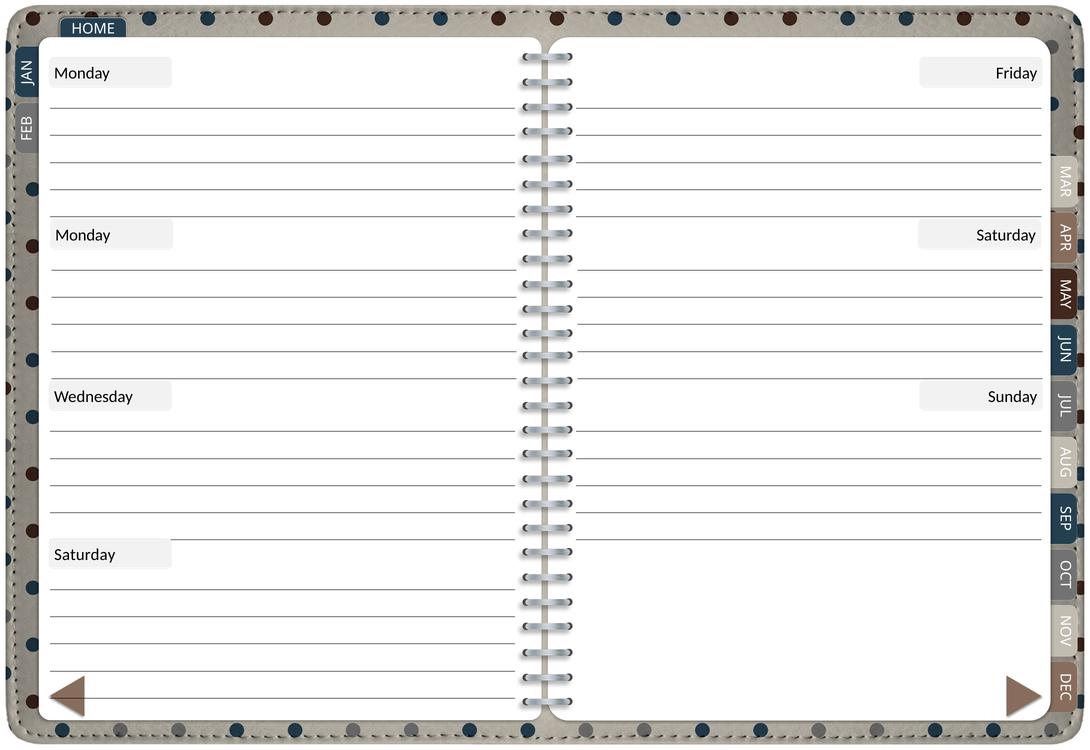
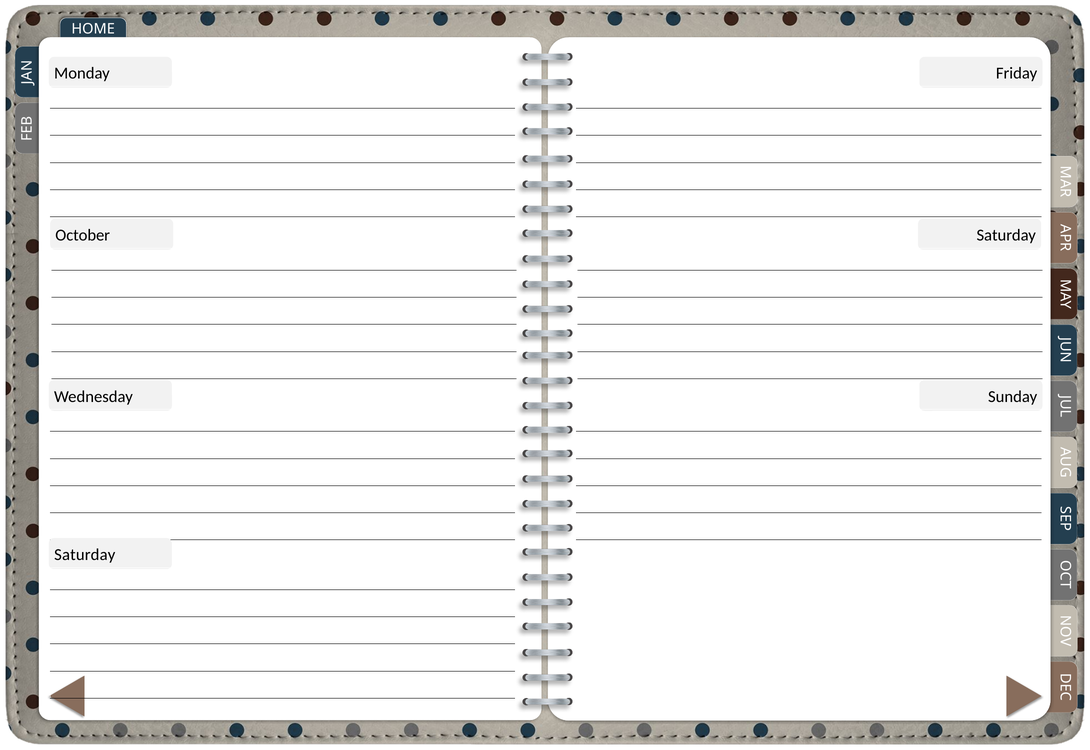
Monday: Monday -> October (83, 235)
